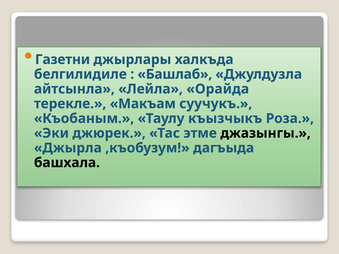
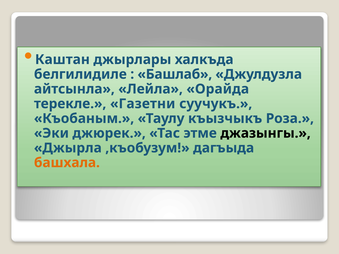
Газетни: Газетни -> Каштан (62, 60)
Макъам: Макъам -> Газетни (143, 104)
башхала colour: black -> orange (67, 163)
